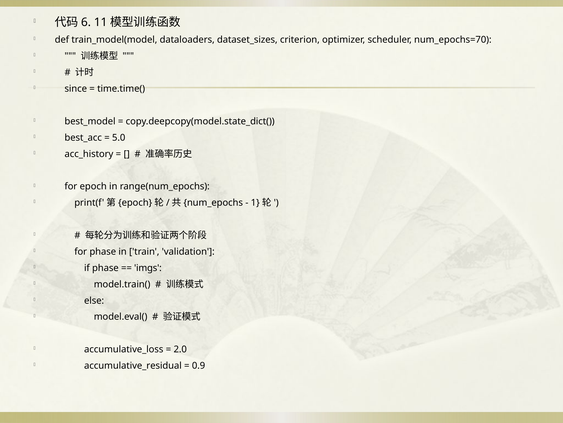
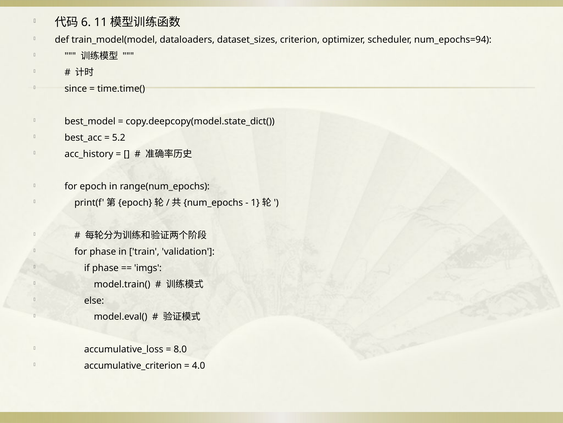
num_epochs=70: num_epochs=70 -> num_epochs=94 (453, 40)
5.0: 5.0 -> 5.2 (119, 137)
2.0: 2.0 -> 8.0 (180, 349)
accumulative_residual: accumulative_residual -> accumulative_criterion (133, 365)
0.9: 0.9 -> 4.0 (199, 365)
